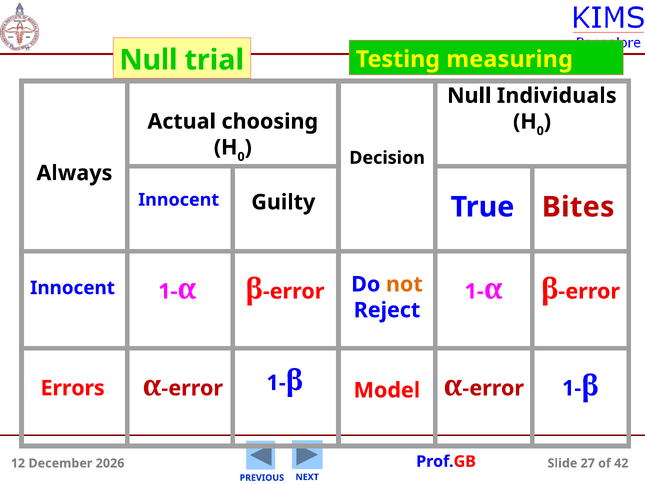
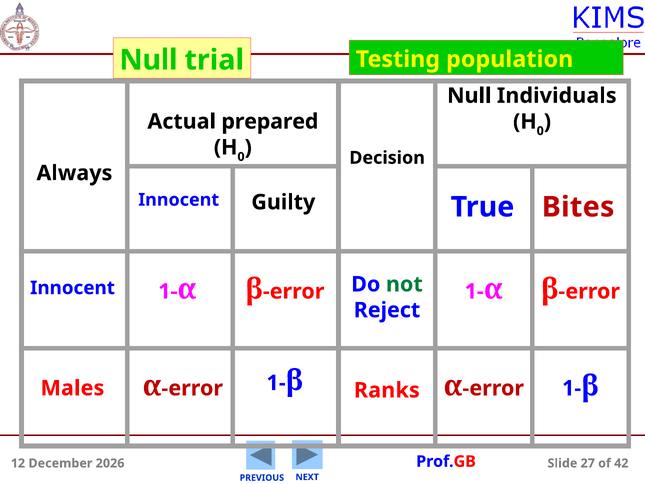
measuring: measuring -> population (510, 59)
choosing: choosing -> prepared (270, 121)
not colour: orange -> green (404, 284)
Errors: Errors -> Males (72, 388)
Model: Model -> Ranks (387, 390)
